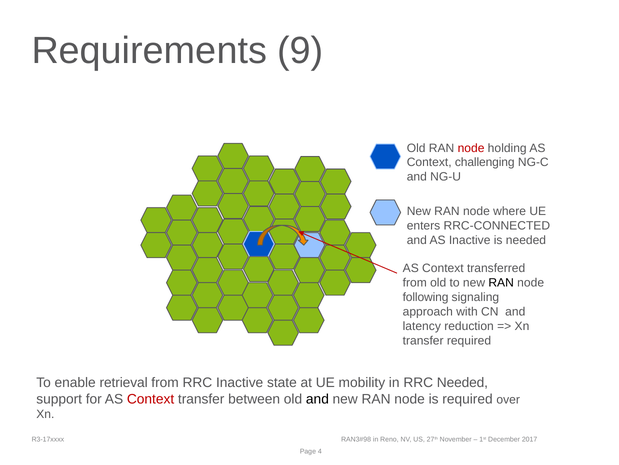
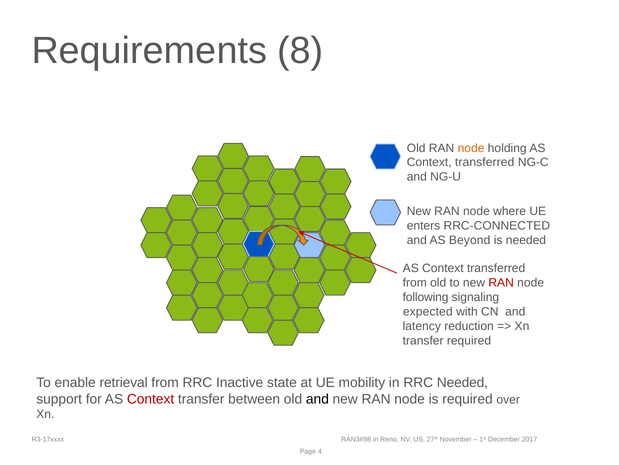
9: 9 -> 8 (300, 51)
node colour: red -> orange (471, 148)
challenging: challenging -> transferred (485, 162)
AS Inactive: Inactive -> Beyond (470, 240)
RAN colour: black -> red (501, 282)
approach: approach -> expected (428, 311)
